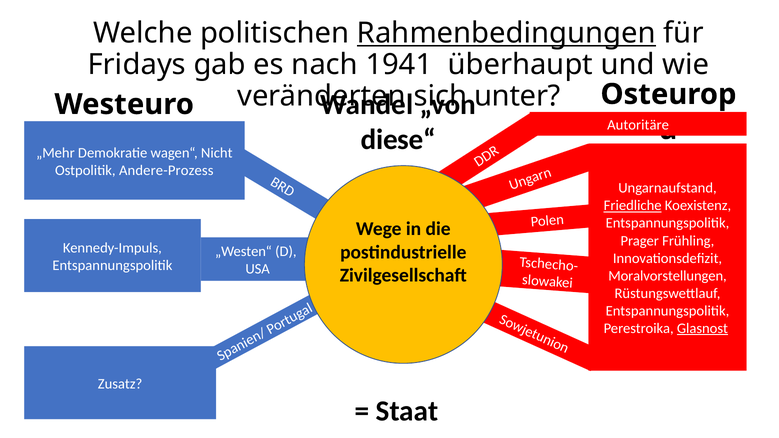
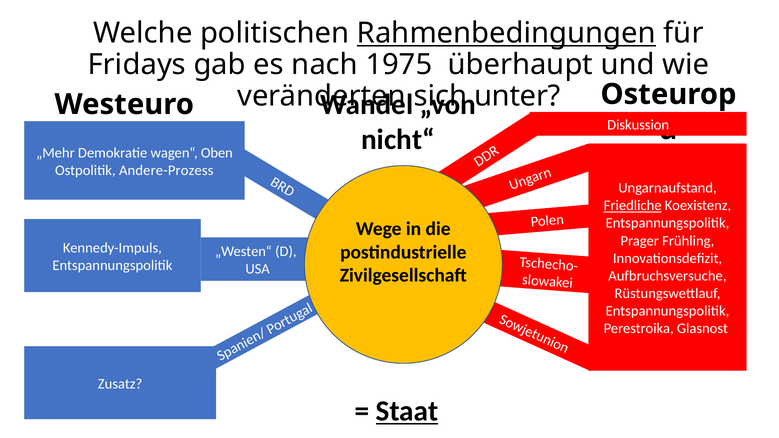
1941: 1941 -> 1975 (399, 65)
Autoritäre: Autoritäre -> Diskussion (638, 125)
diese“: diese“ -> nicht“ (398, 140)
Nicht: Nicht -> Oben (217, 153)
Moralvorstellungen: Moralvorstellungen -> Aufbruchsversuche (667, 276)
Glasnost underline: present -> none (702, 328)
Staat underline: none -> present (407, 411)
